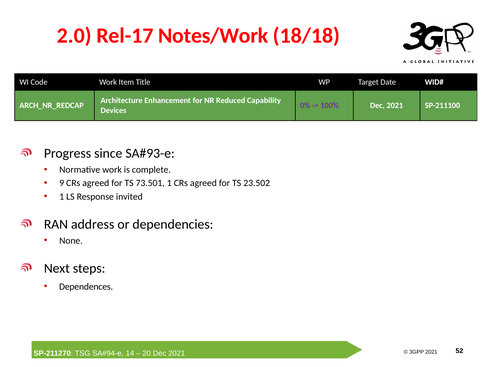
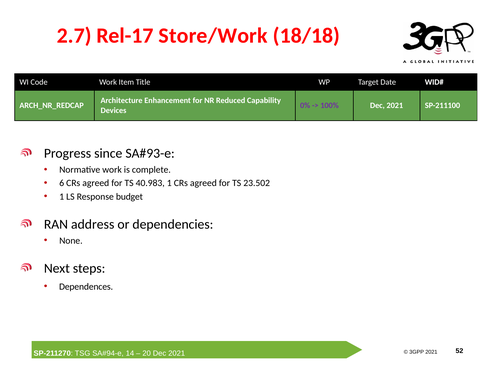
2.0: 2.0 -> 2.7 (74, 36)
Notes/Work: Notes/Work -> Store/Work (213, 36)
9: 9 -> 6 (62, 183)
73.501: 73.501 -> 40.983 (150, 183)
invited: invited -> budget (129, 197)
